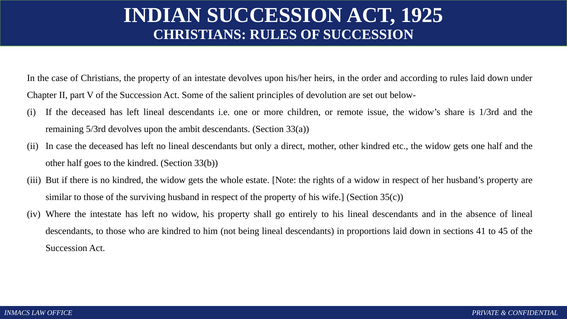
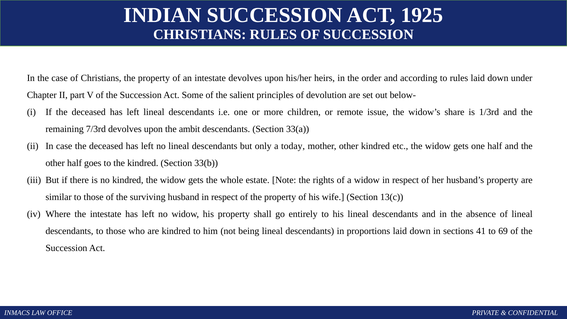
5/3rd: 5/3rd -> 7/3rd (96, 129)
direct: direct -> today (293, 146)
35(c: 35(c -> 13(c (392, 197)
45: 45 -> 69 (503, 231)
